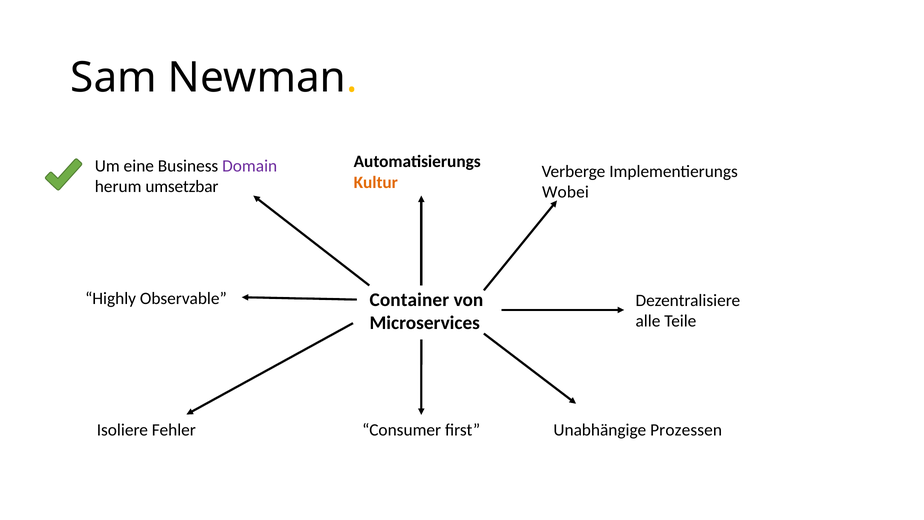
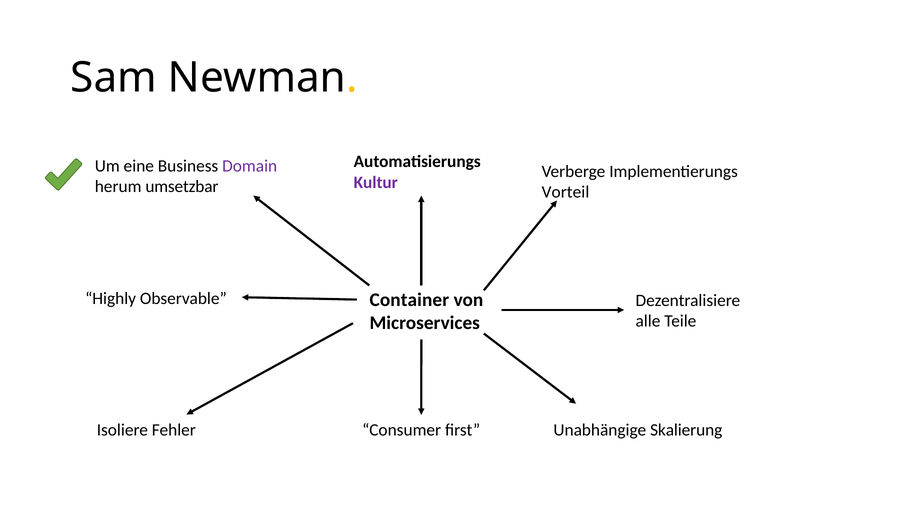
Kultur colour: orange -> purple (376, 182)
Wobei: Wobei -> Vorteil (566, 192)
Prozessen: Prozessen -> Skalierung (686, 430)
